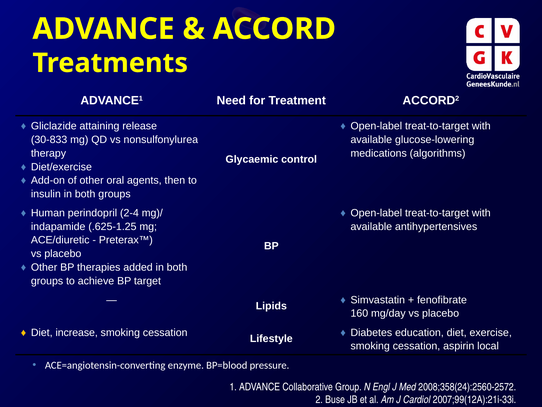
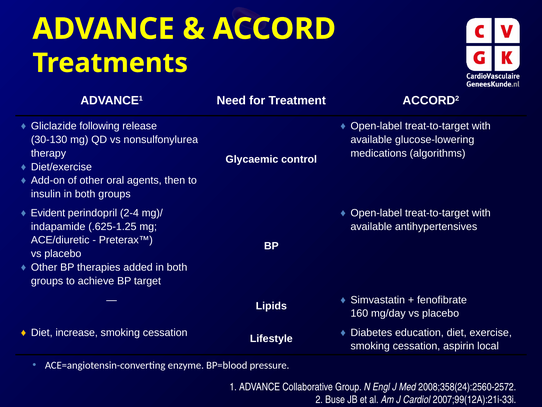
attaining: attaining -> following (100, 126)
30-833: 30-833 -> 30-130 (49, 140)
Human: Human -> Evident (48, 213)
